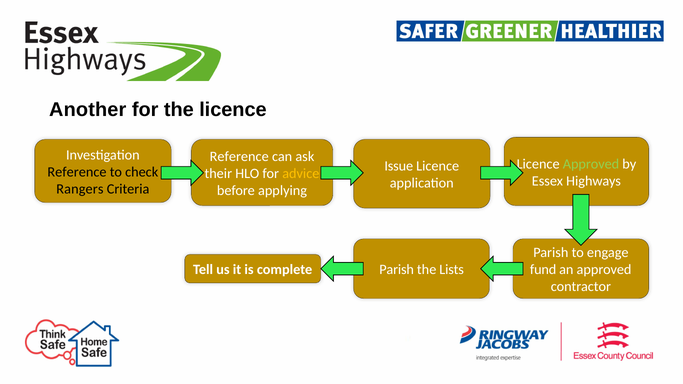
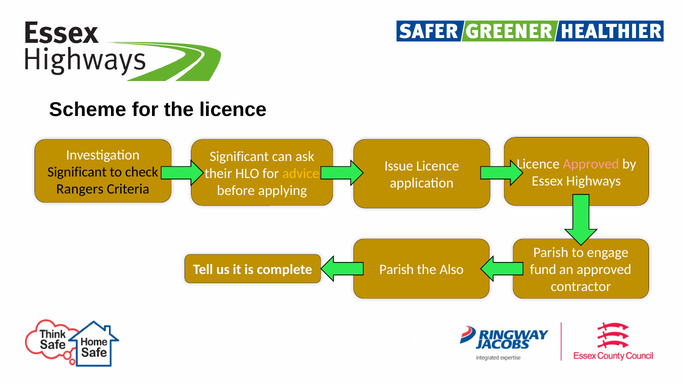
Another: Another -> Scheme (88, 110)
Reference: Reference -> Significant (239, 156)
Approved colour: light green -> pink (591, 164)
Reference: Reference -> Significant (77, 172)
Lists: Lists -> Also (452, 270)
